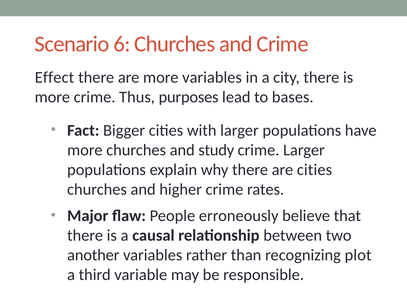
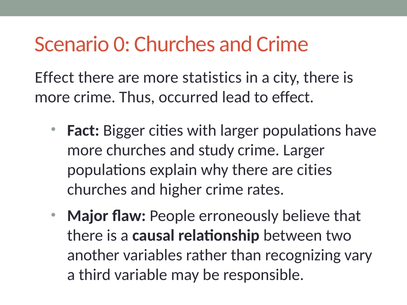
6: 6 -> 0 (122, 44)
more variables: variables -> statistics (212, 77)
purposes: purposes -> occurred (188, 97)
to bases: bases -> effect (293, 97)
plot: plot -> vary (358, 255)
